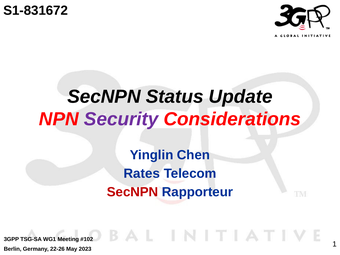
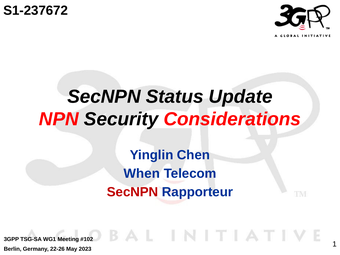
S1-831672: S1-831672 -> S1-237672 (36, 11)
Security colour: purple -> black (121, 119)
Rates: Rates -> When (142, 174)
